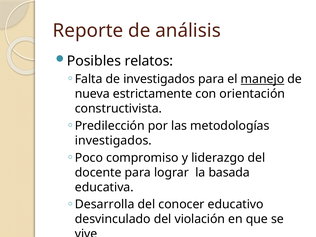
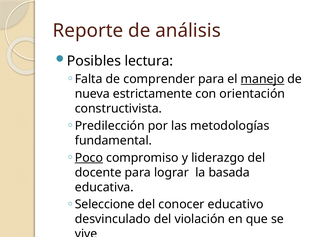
relatos: relatos -> lectura (149, 61)
de investigados: investigados -> comprender (159, 79)
investigados: investigados -> fundamental (113, 141)
Poco underline: none -> present (89, 158)
Desarrolla: Desarrolla -> Seleccione (105, 204)
